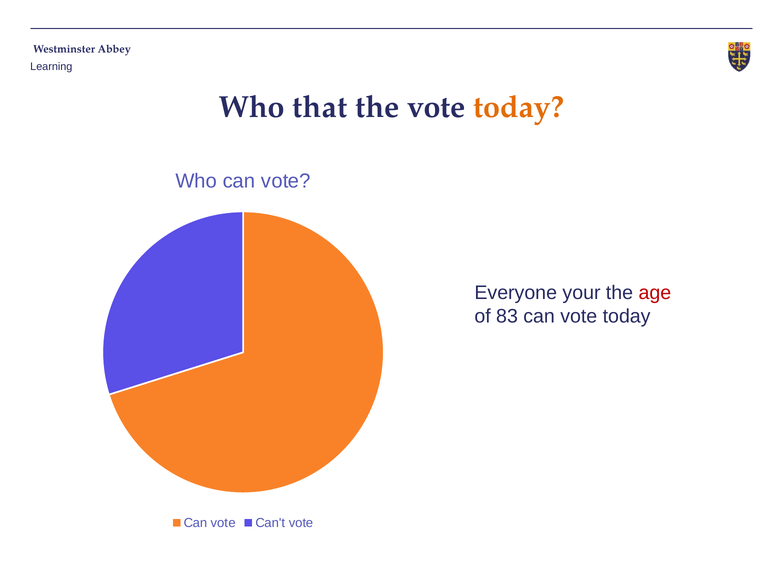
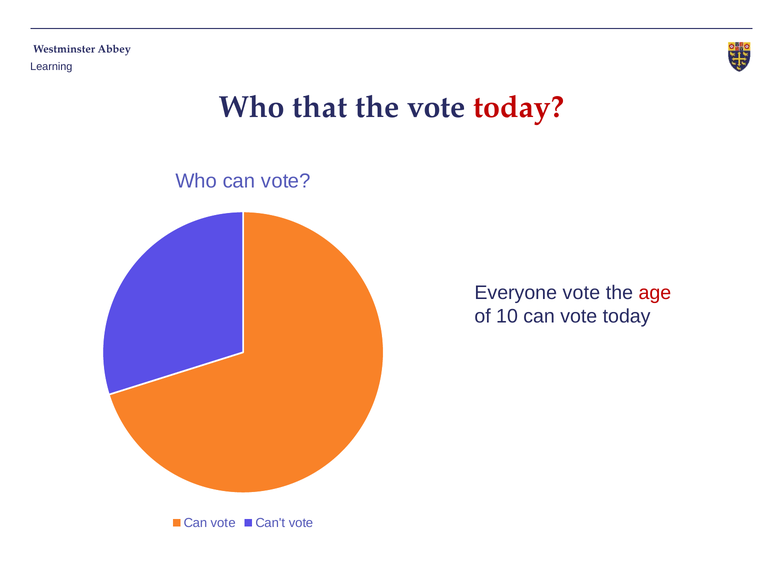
today colour: orange -> red (519, 107)
Everyone your: your -> vote (581, 293)
83: 83 -> 10 (507, 316)
